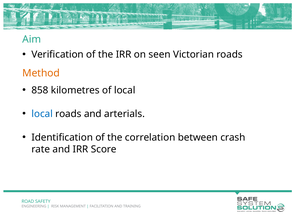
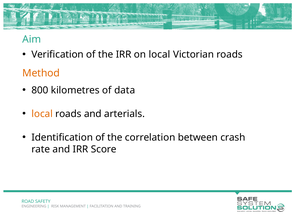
on seen: seen -> local (159, 55)
858: 858 -> 800 (40, 90)
of local: local -> data (125, 90)
local colour: blue -> orange (42, 114)
